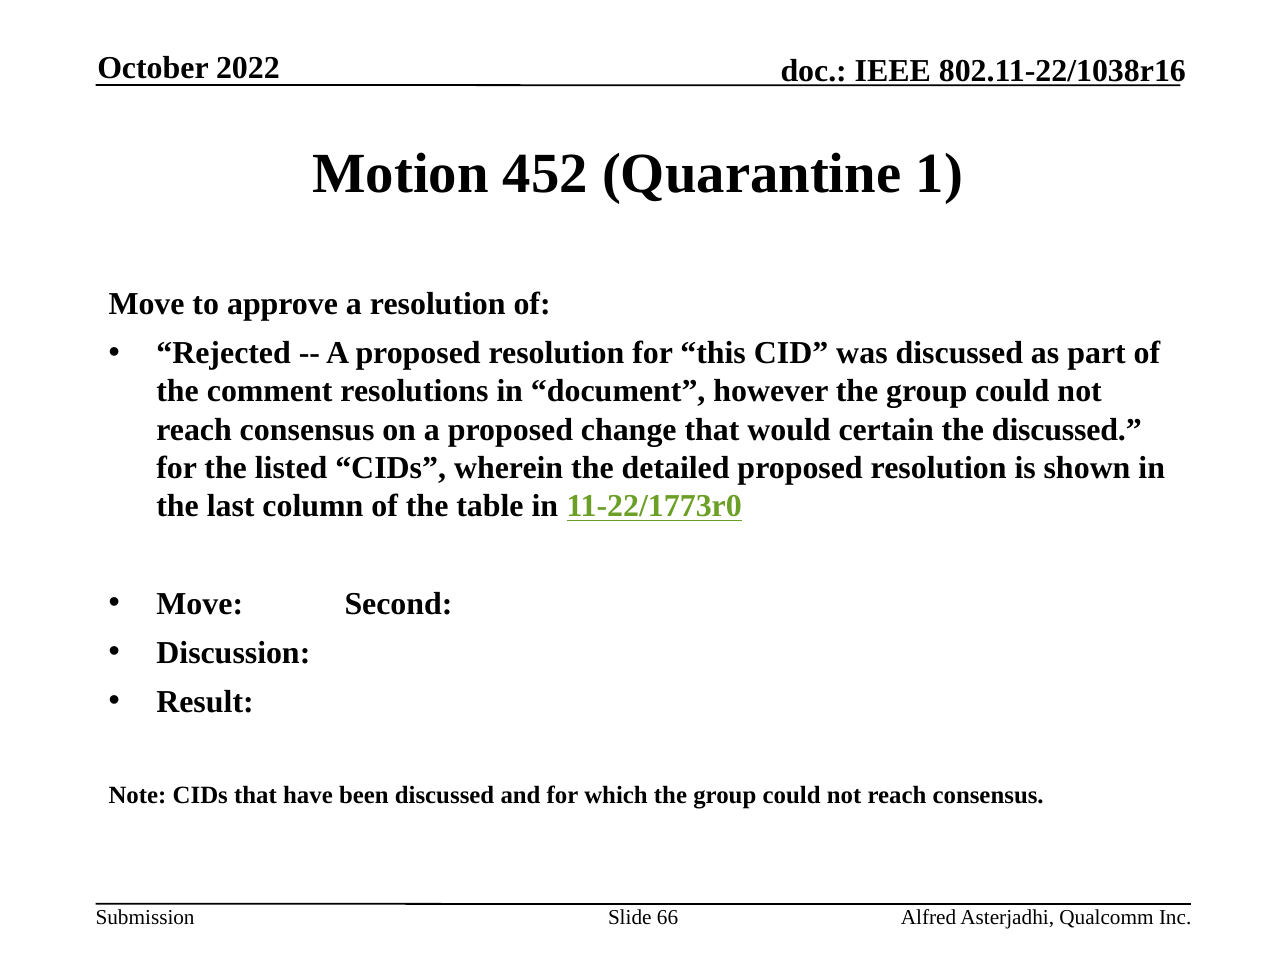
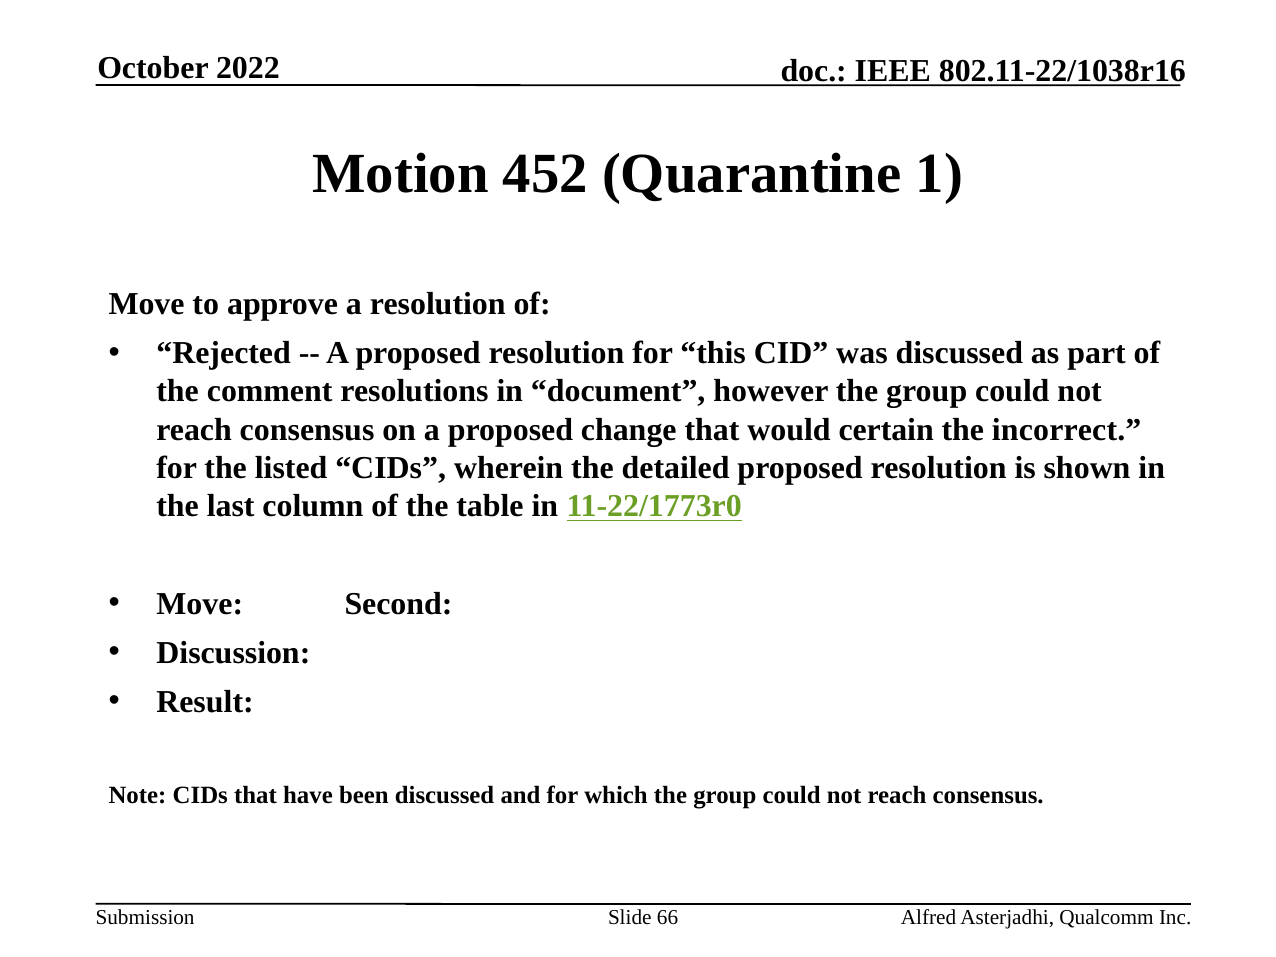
the discussed: discussed -> incorrect (1067, 430)
